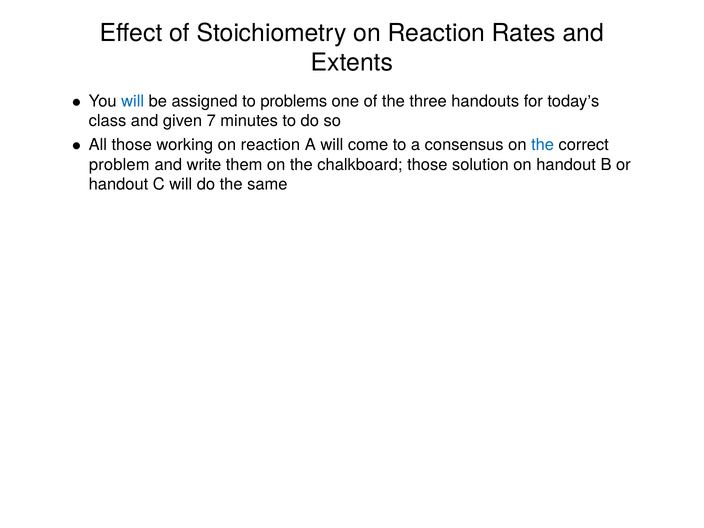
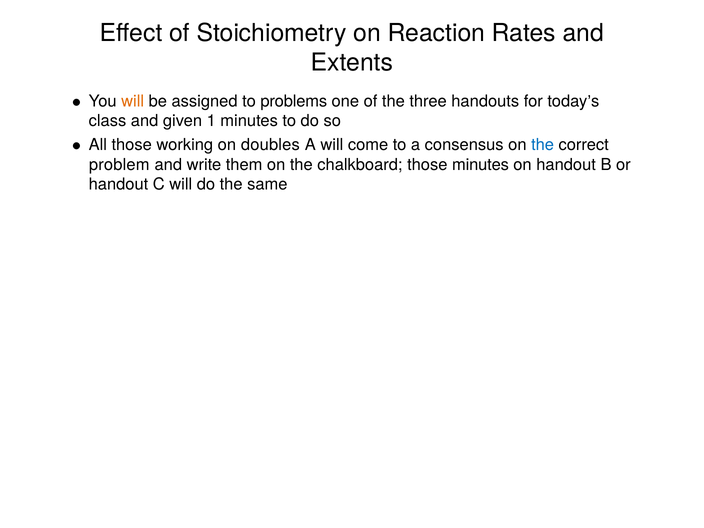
will colour: blue -> orange (133, 101)
7: 7 -> 1 (211, 121)
working on reaction: reaction -> doubles (270, 145)
those solution: solution -> minutes (480, 165)
